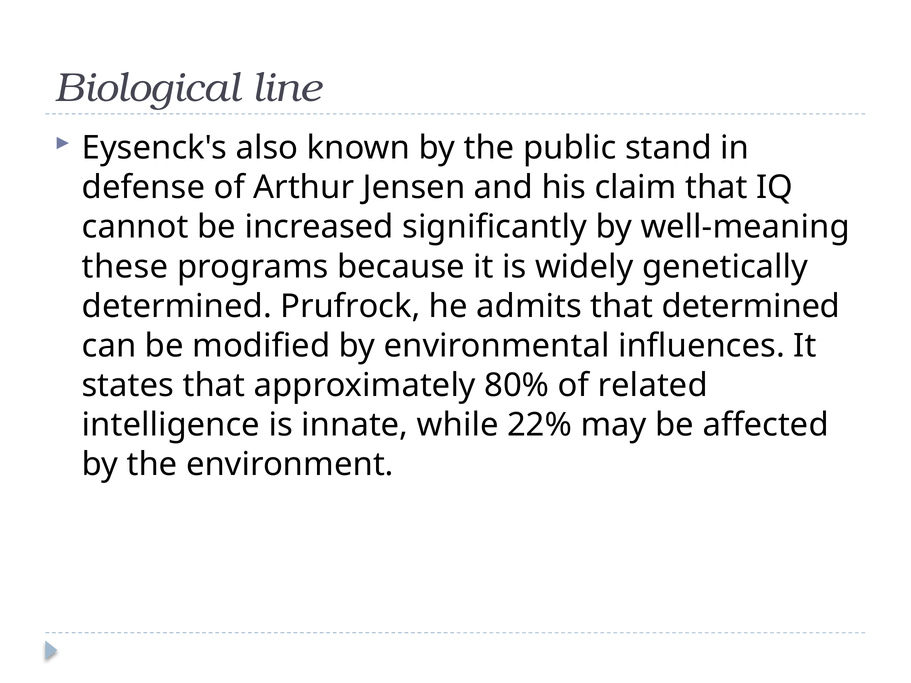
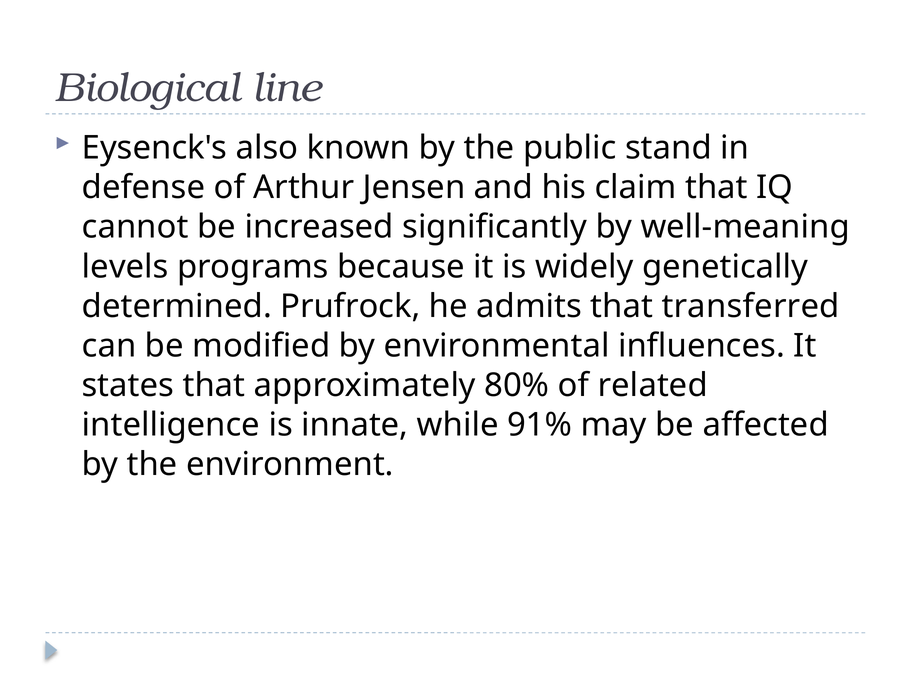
these: these -> levels (125, 267)
that determined: determined -> transferred (751, 306)
22%: 22% -> 91% (540, 425)
